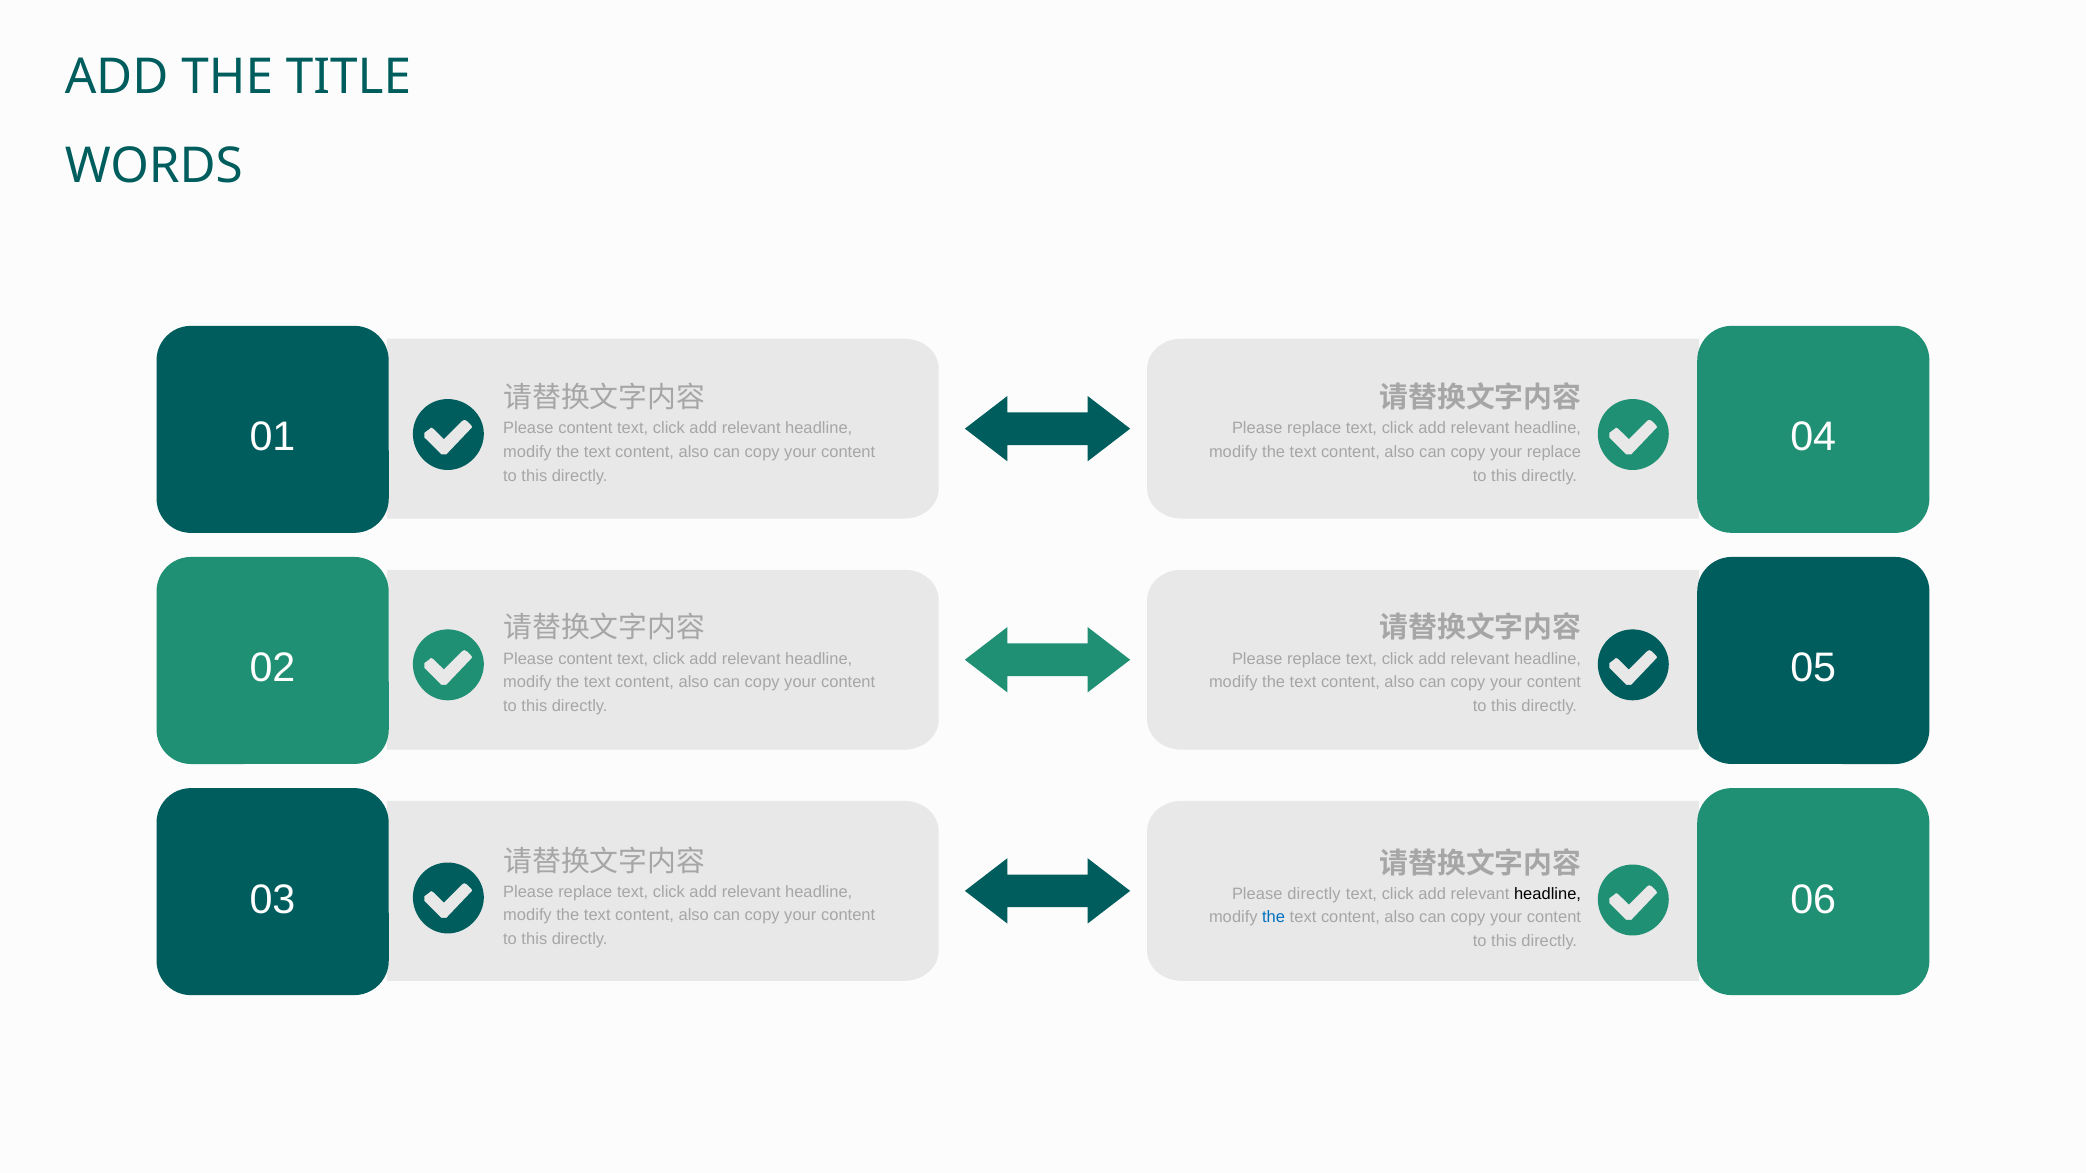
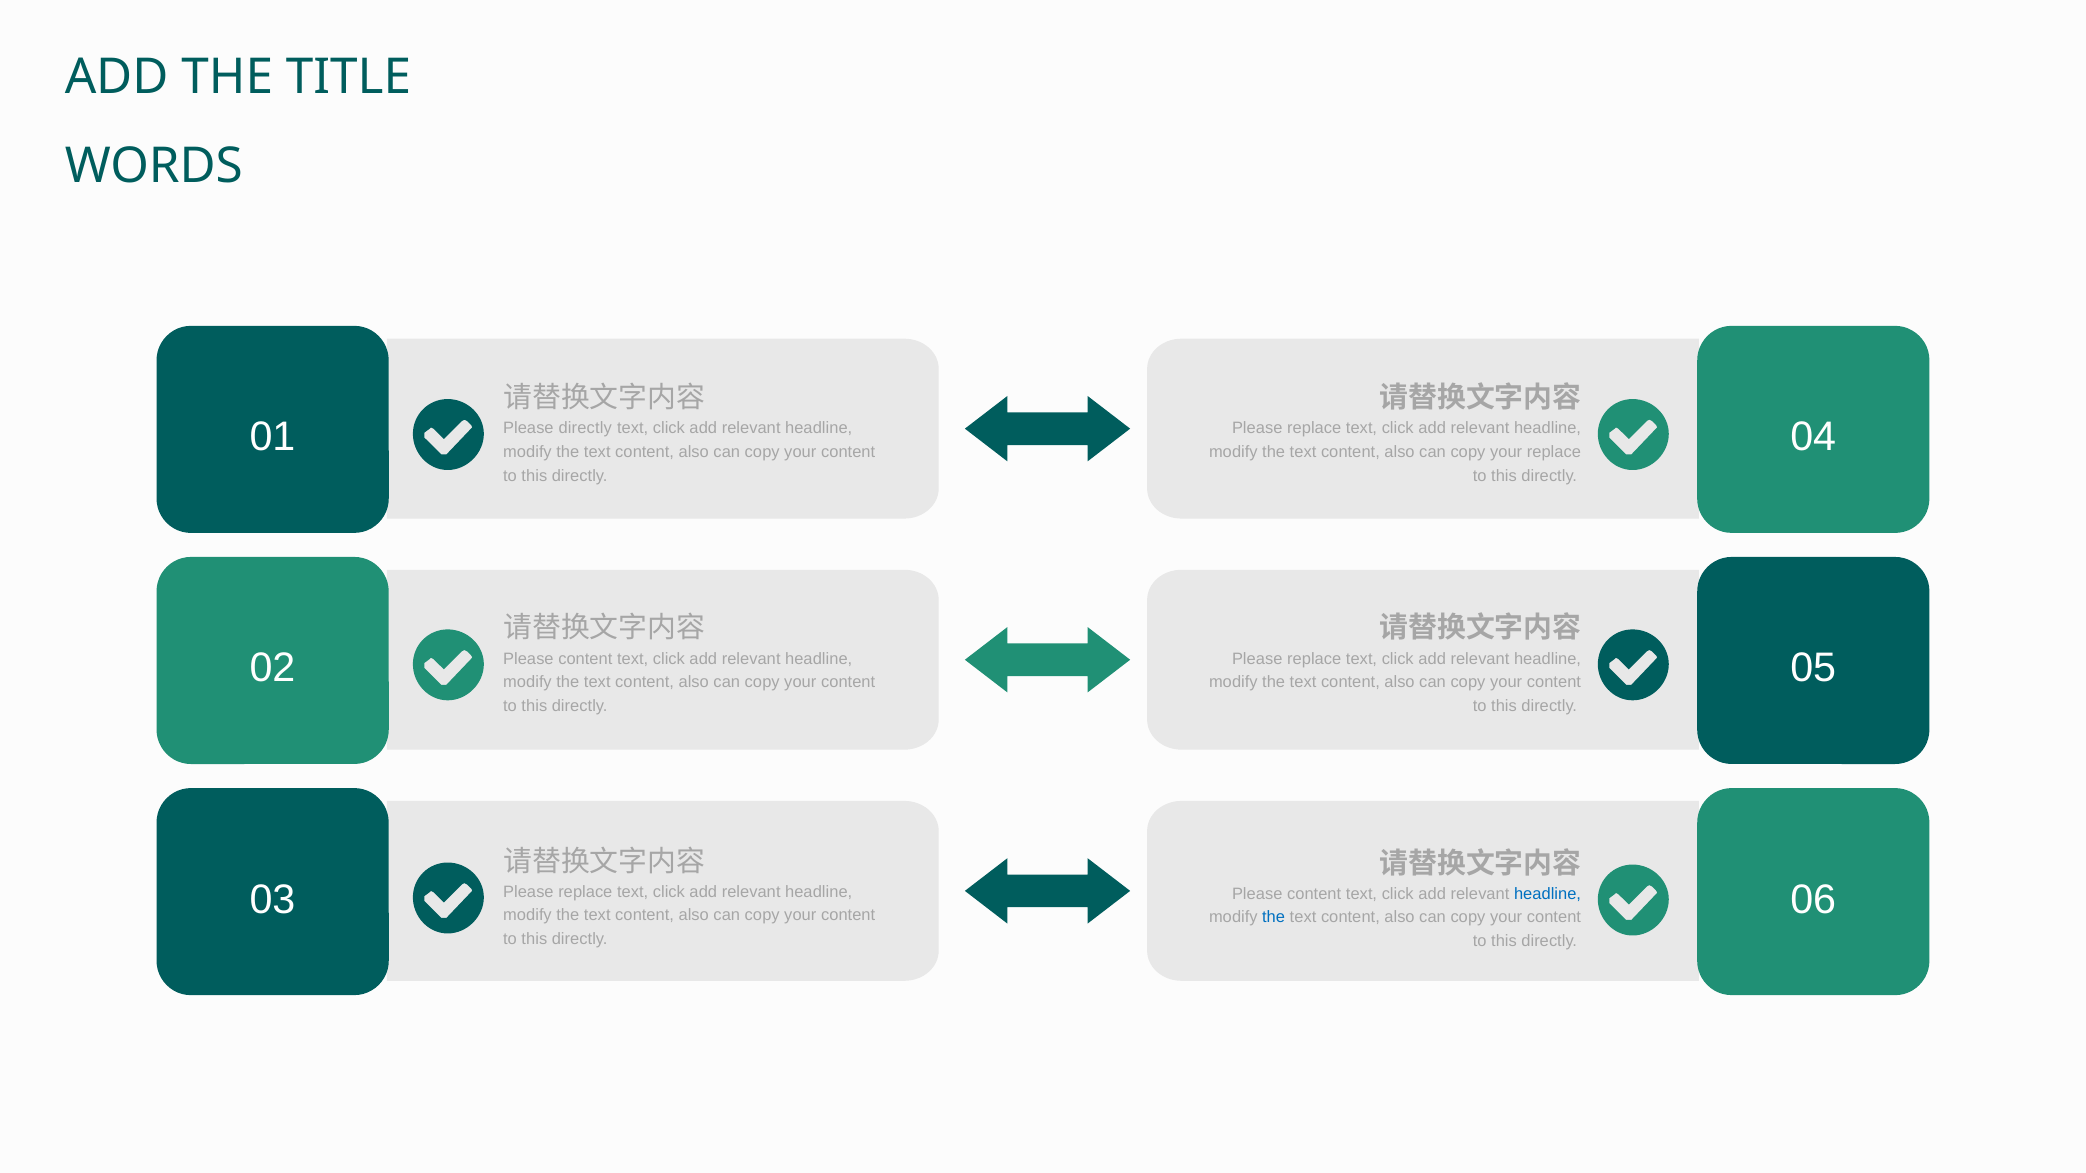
content: content -> directly (585, 428)
directly: directly -> content (1314, 894)
headline colour: black -> blue (1548, 894)
